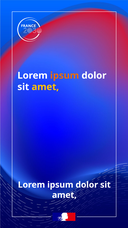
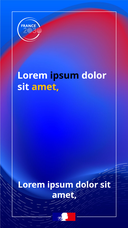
ipsum colour: orange -> black (65, 75)
